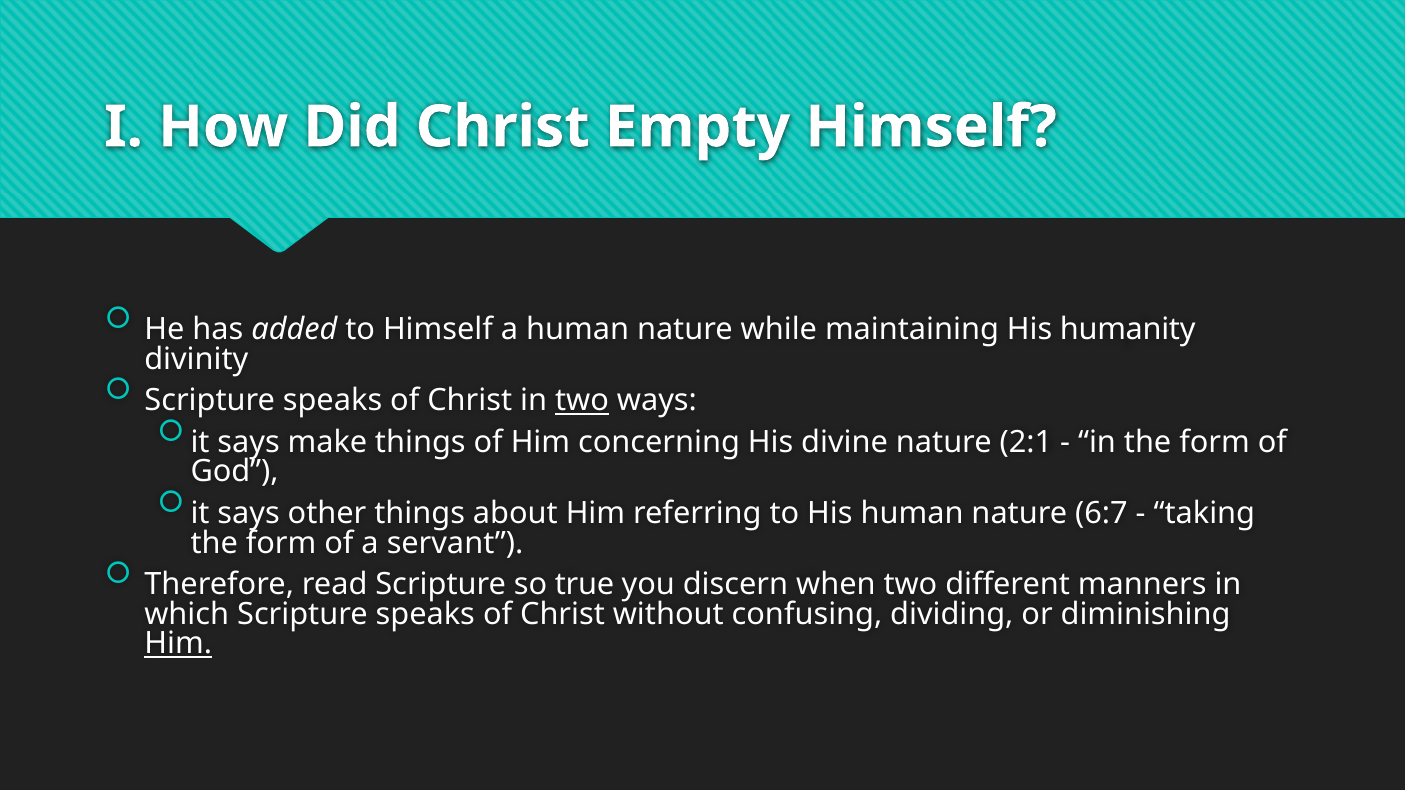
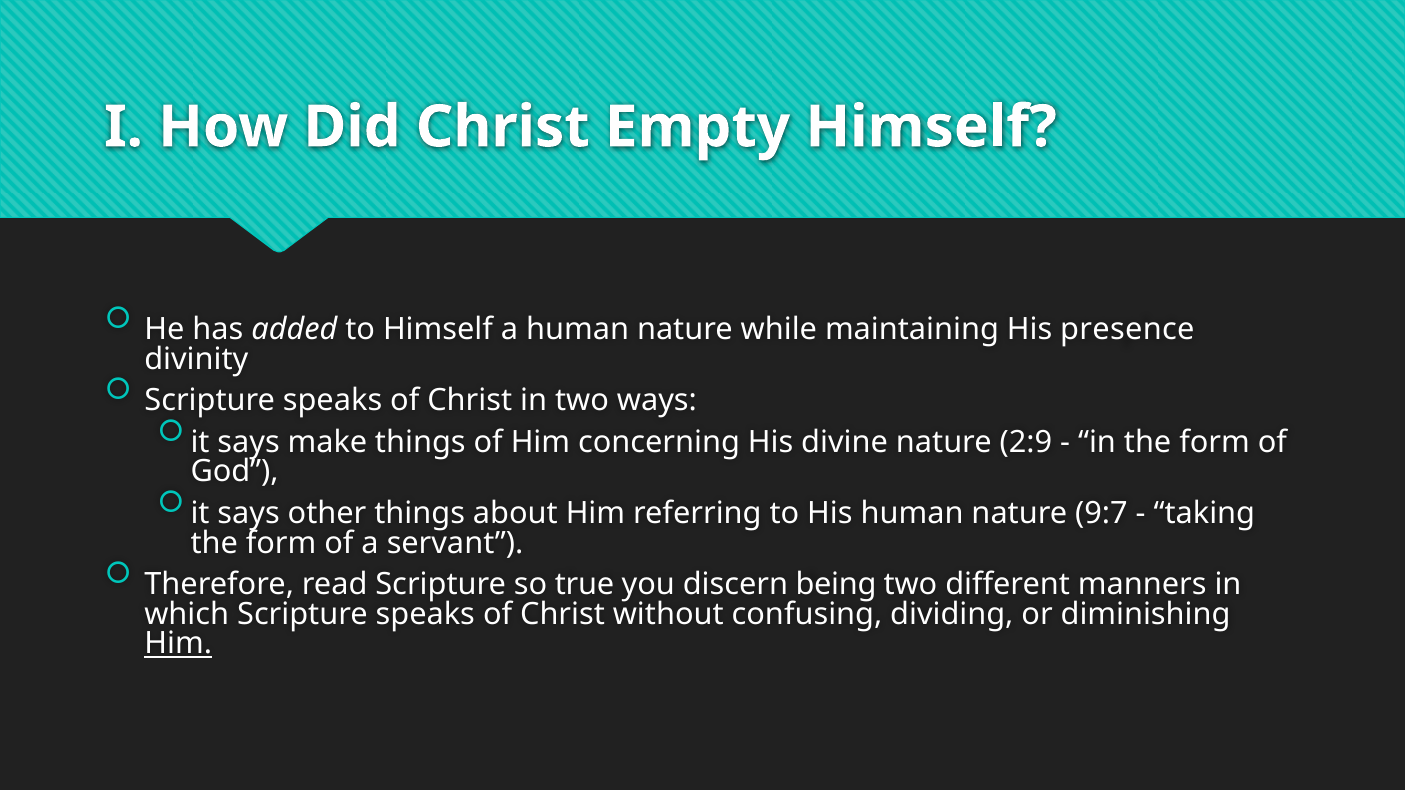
humanity: humanity -> presence (1127, 330)
two underline: present -> none (582, 401)
2:1: 2:1 -> 2:9 (1026, 443)
6:7: 6:7 -> 9:7 (1101, 514)
when: when -> being (836, 585)
